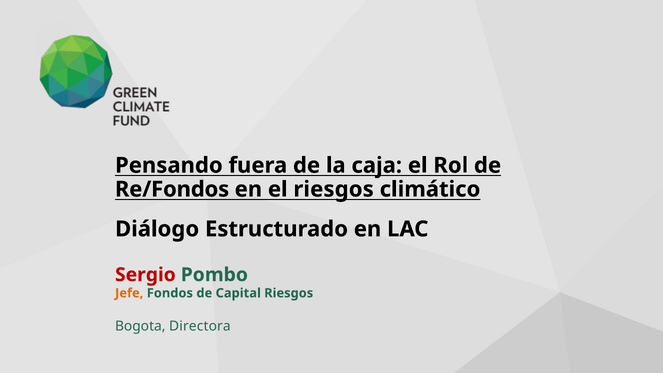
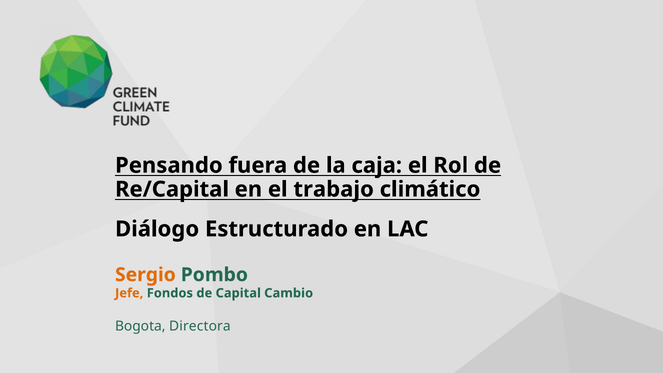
Re/Fondos: Re/Fondos -> Re/Capital (172, 189)
el riesgos: riesgos -> trabajo (334, 189)
Sergio colour: red -> orange (145, 275)
Capital Riesgos: Riesgos -> Cambio (289, 293)
